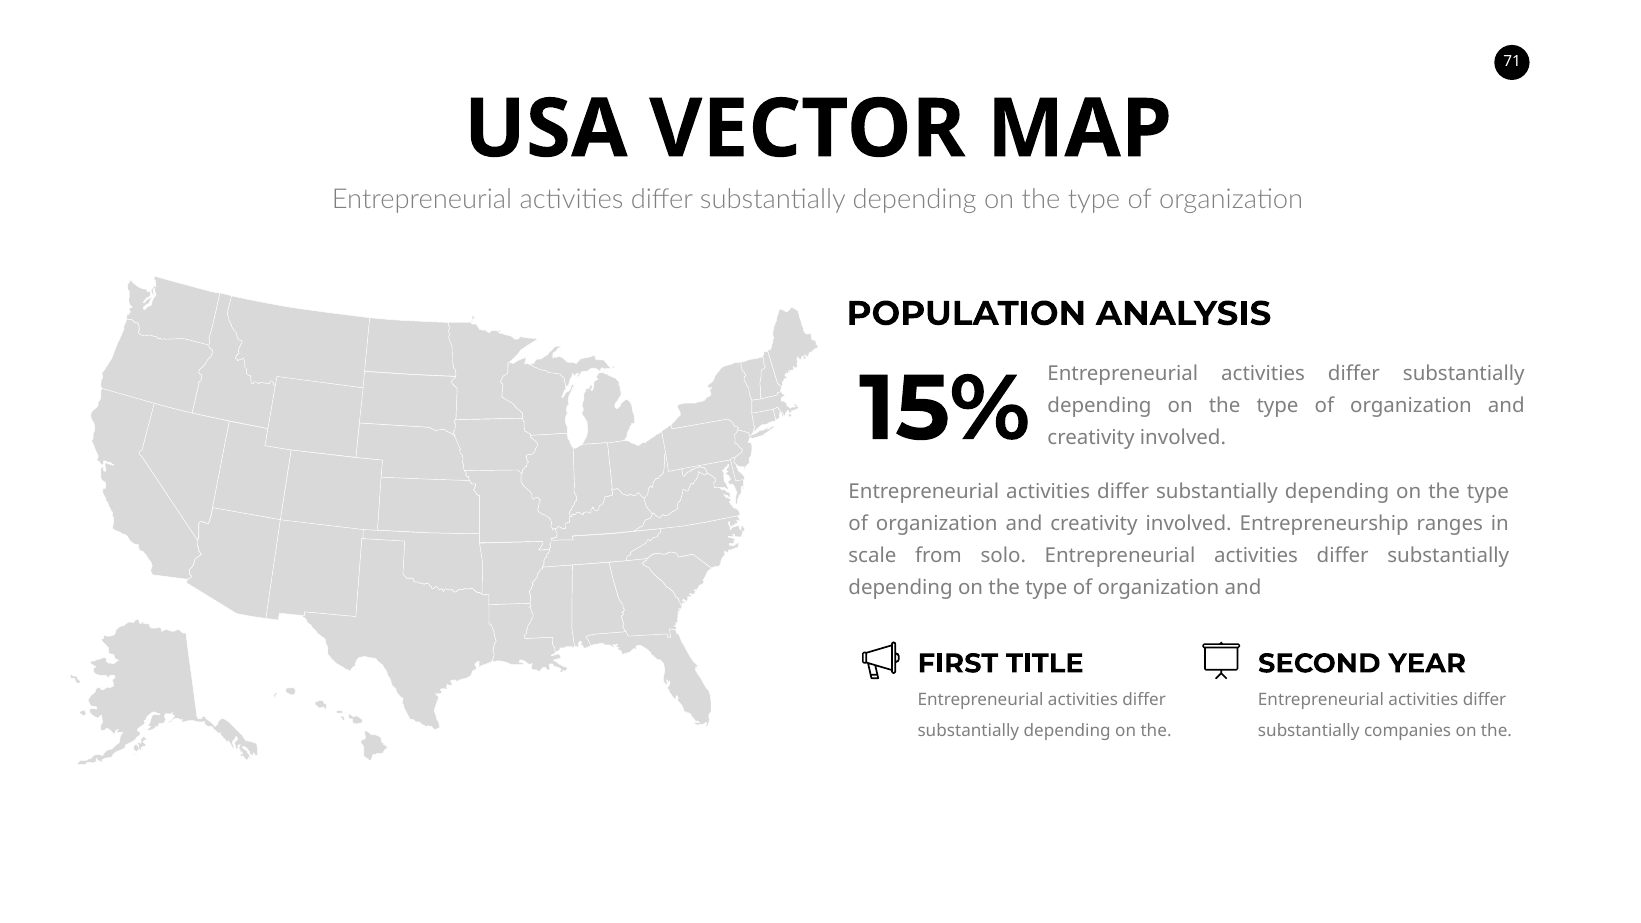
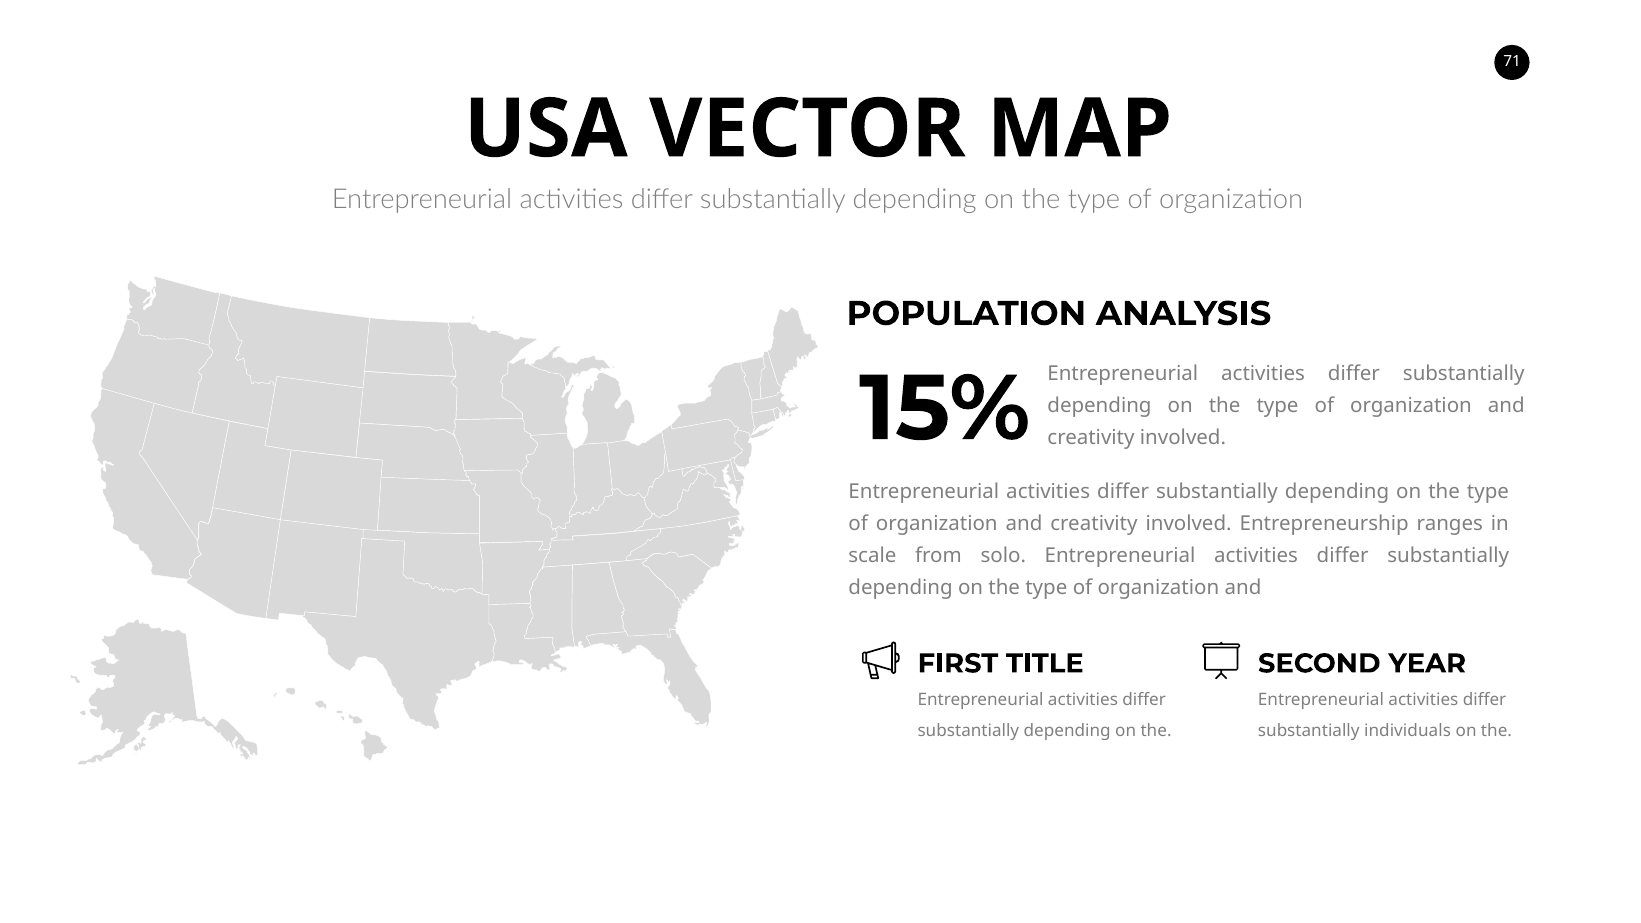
companies: companies -> individuals (1408, 731)
